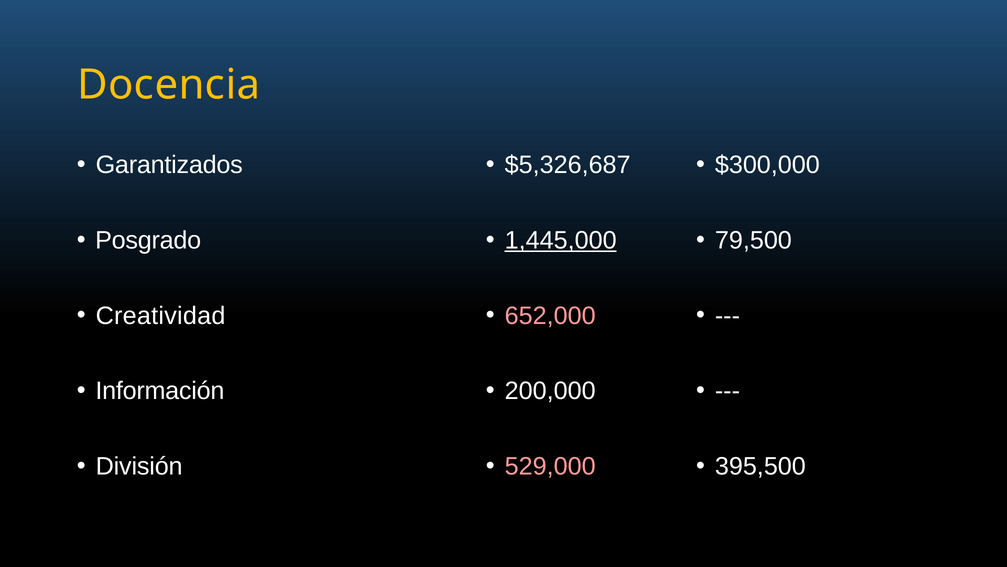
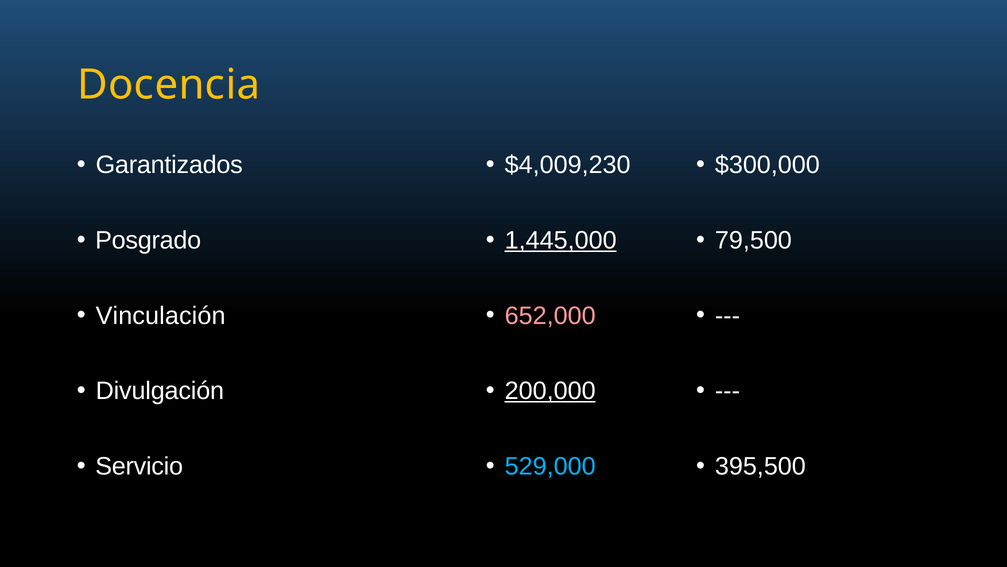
$5,326,687: $5,326,687 -> $4,009,230 (568, 165)
Creatividad: Creatividad -> Vinculación (161, 315)
Información: Información -> Divulgación (160, 391)
200,000 underline: none -> present (550, 391)
División: División -> Servicio (139, 466)
529,000 colour: pink -> light blue (550, 466)
